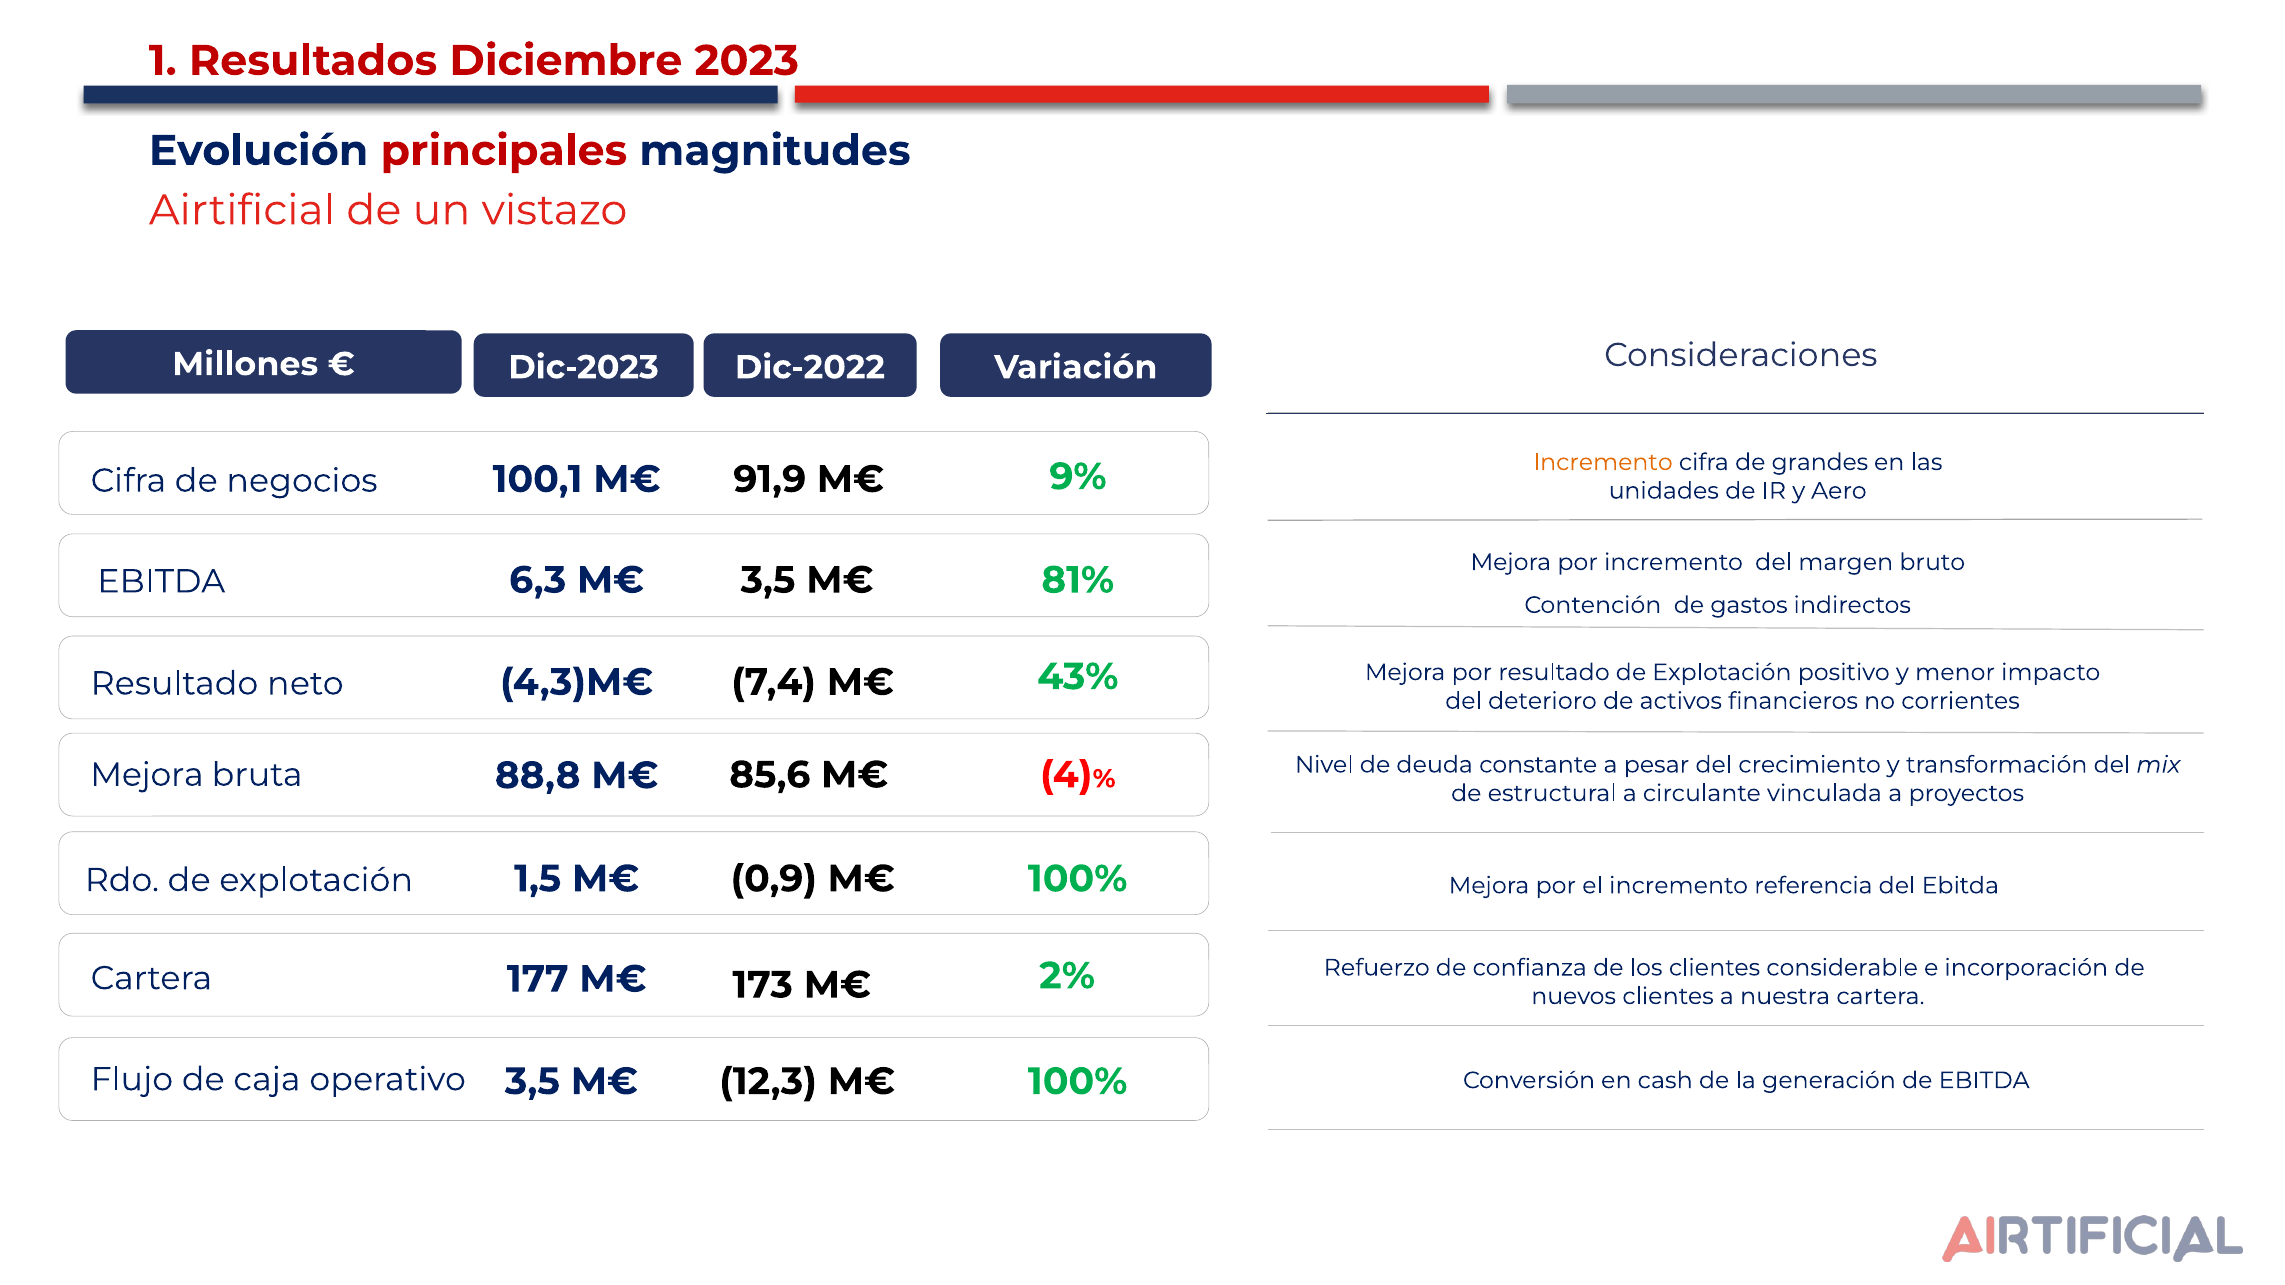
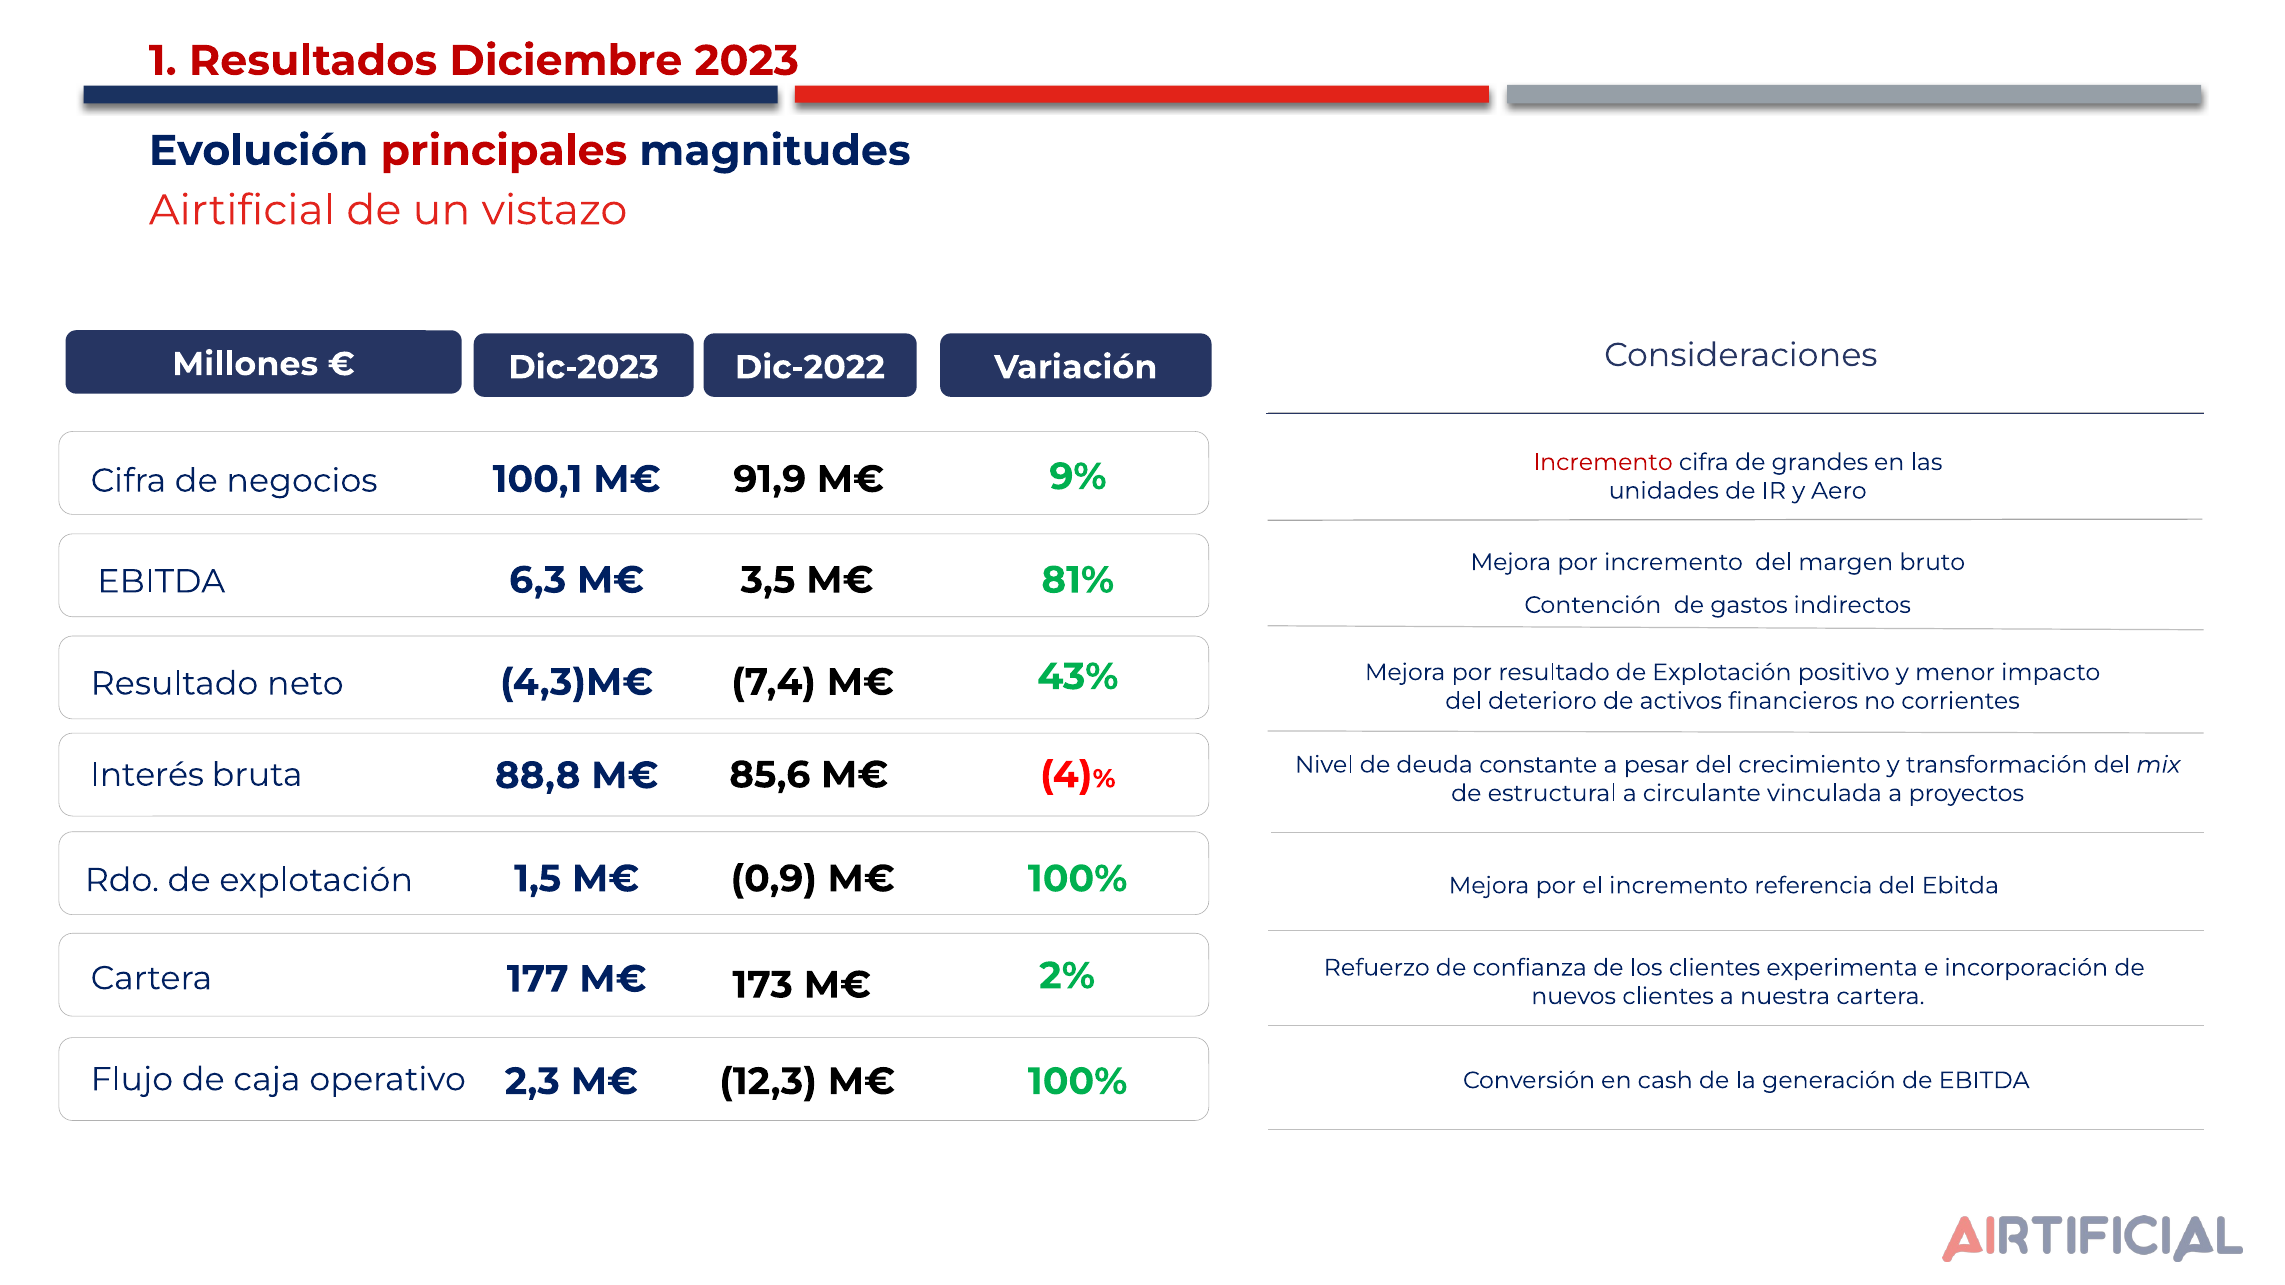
Incremento colour: orange -> red (1603, 462)
Mejora: Mejora -> Interés (147, 775)
considerable: considerable -> experimenta (1842, 968)
operativo 3,5: 3,5 -> 2,3 (532, 1082)
